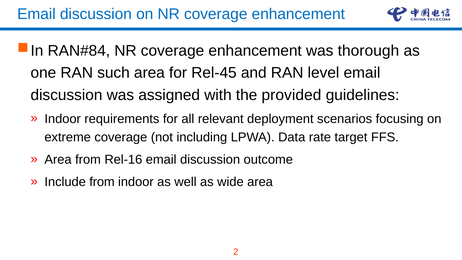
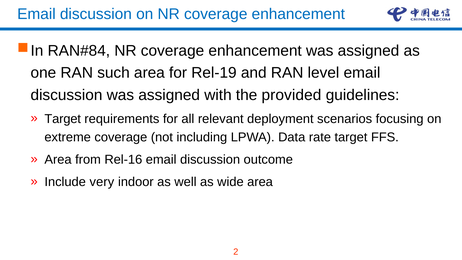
enhancement was thorough: thorough -> assigned (369, 51)
Rel-45: Rel-45 -> Rel-19 (214, 73)
Indoor: Indoor -> Target (63, 119)
Include from: from -> very (102, 182)
